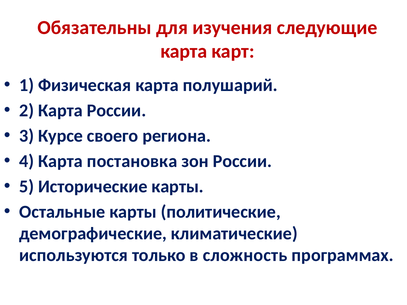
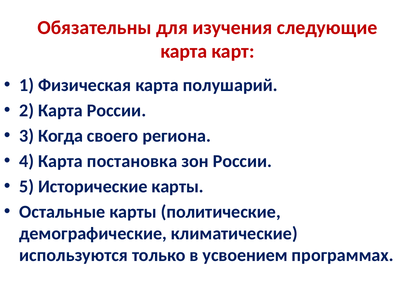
Курсе: Курсе -> Когда (61, 136)
сложность: сложность -> усвоением (245, 255)
